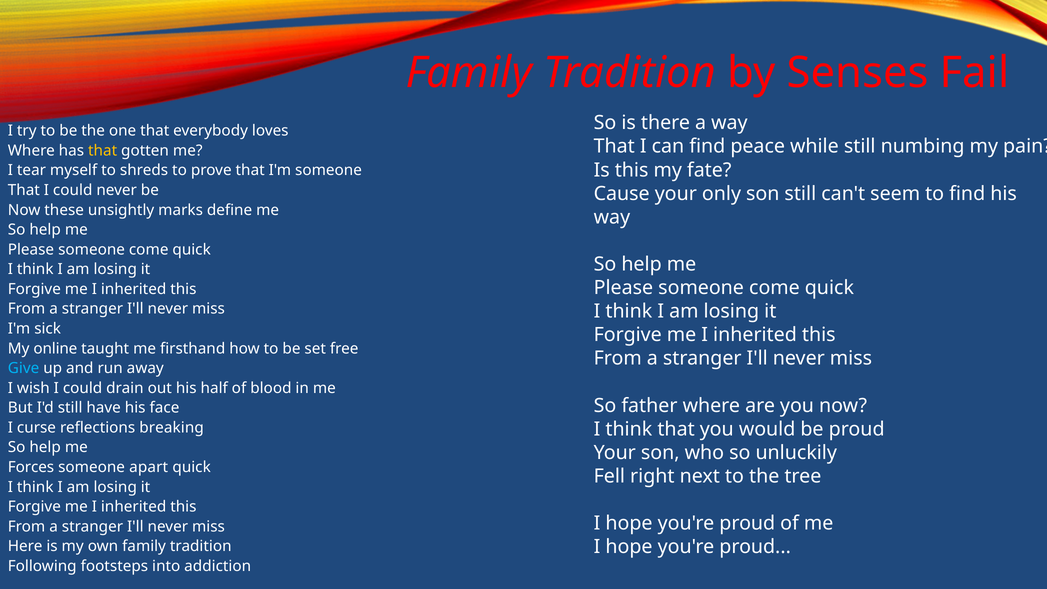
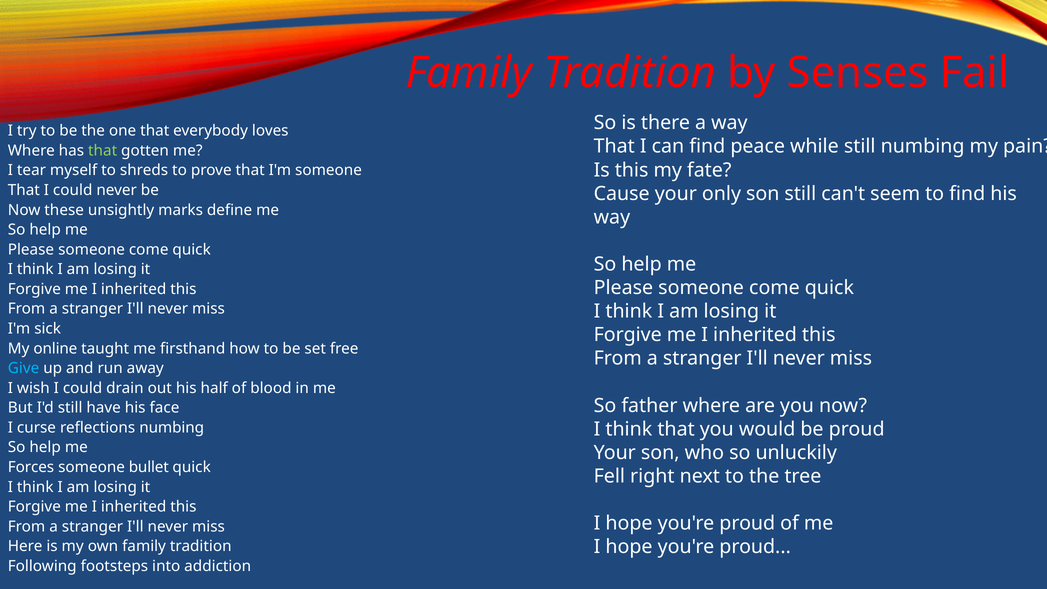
that colour: yellow -> light green (103, 151)
reflections breaking: breaking -> numbing (172, 428)
apart: apart -> bullet (149, 467)
